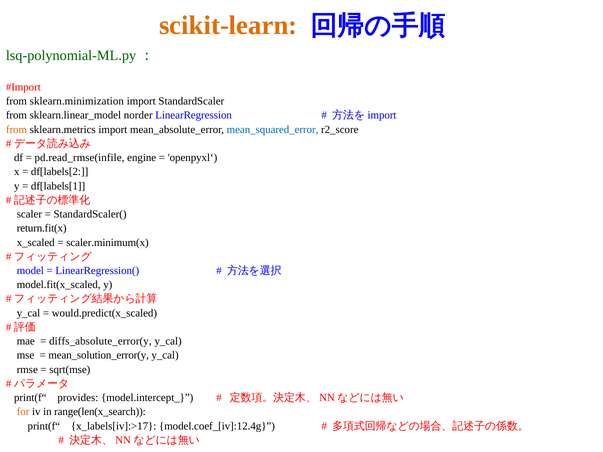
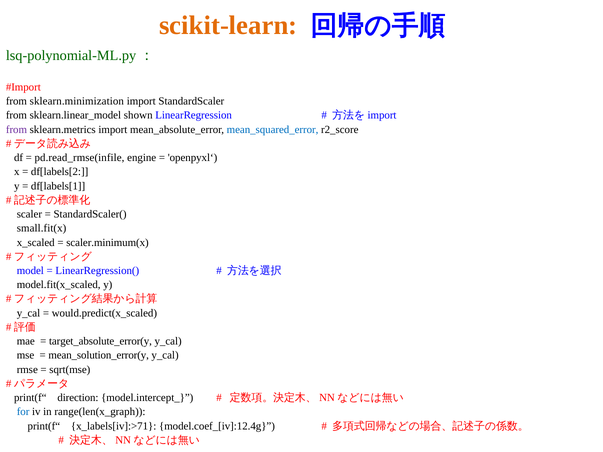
norder: norder -> shown (138, 115)
from colour: orange -> purple (16, 130)
return.fit(x: return.fit(x -> small.fit(x (42, 228)
diffs_absolute_error(y: diffs_absolute_error(y -> target_absolute_error(y (100, 341)
provides: provides -> direction (78, 398)
for colour: orange -> blue (23, 412)
range(len(x_search: range(len(x_search -> range(len(x_graph (100, 412)
x_labels[iv]:>17: x_labels[iv]:>17 -> x_labels[iv]:>71 (114, 426)
